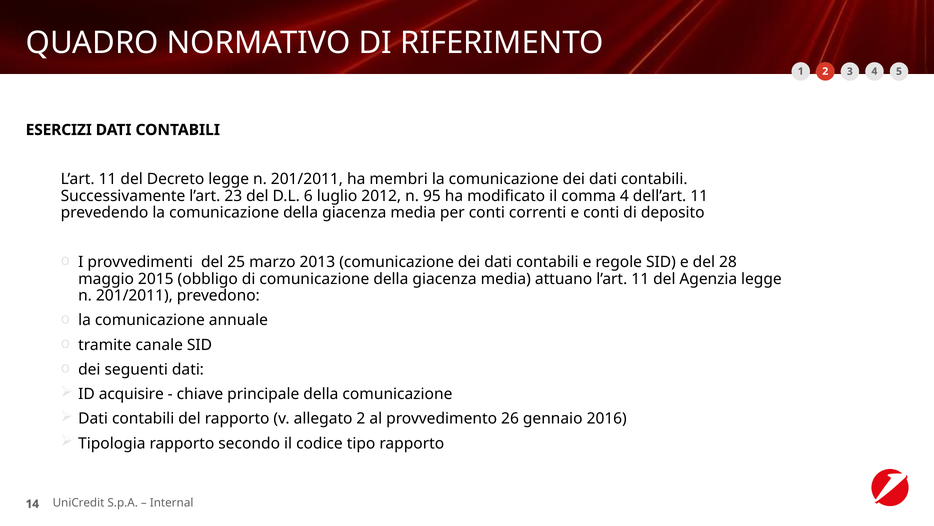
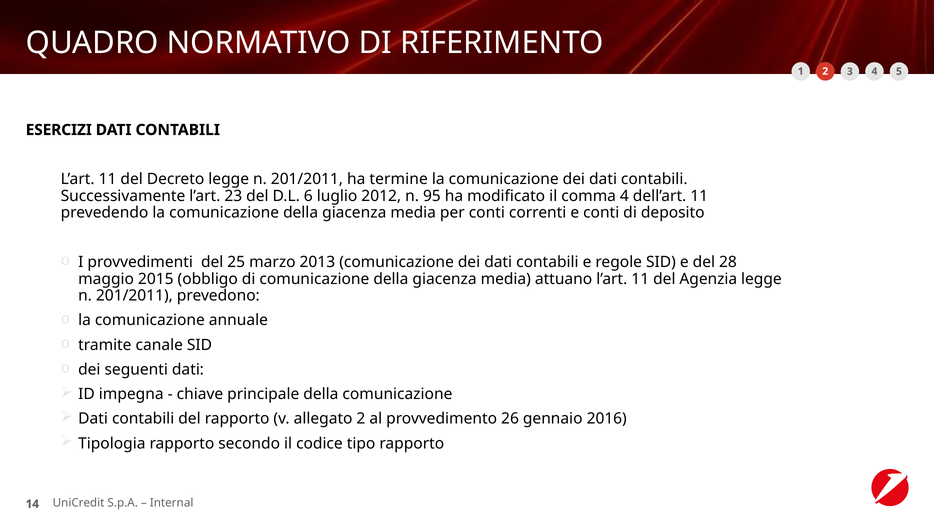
membri: membri -> termine (399, 179)
acquisire: acquisire -> impegna (131, 394)
